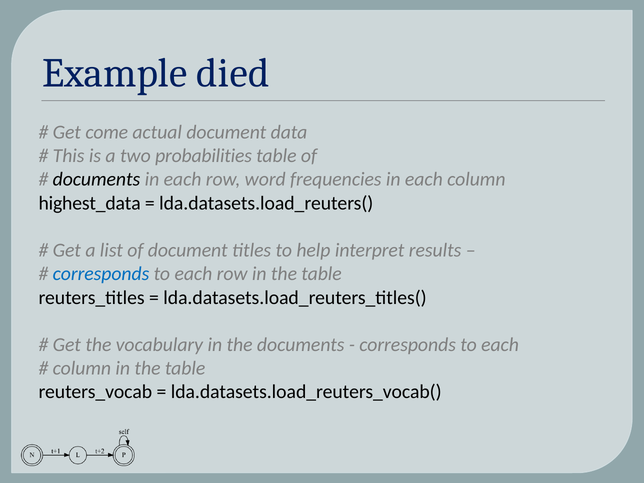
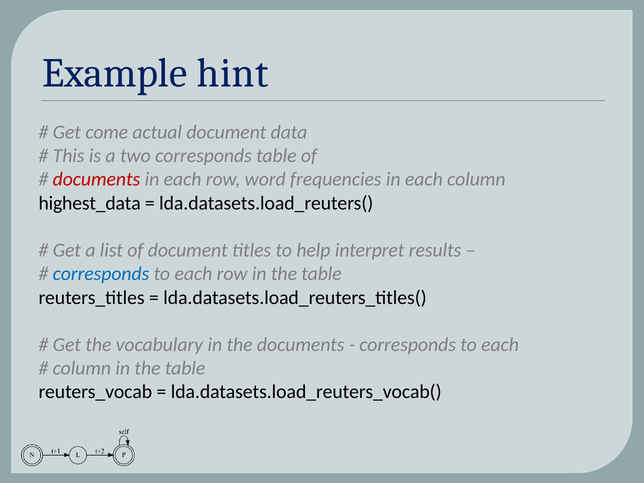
died: died -> hint (233, 73)
two probabilities: probabilities -> corresponds (203, 156)
documents colour: black -> red (96, 180)
